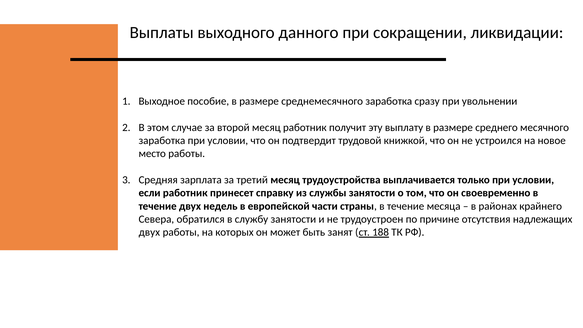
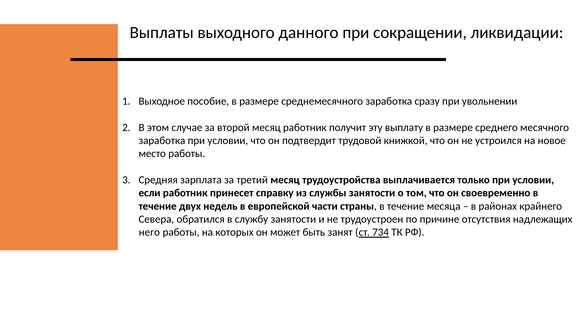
двух: двух -> него (149, 232)
188: 188 -> 734 (381, 232)
